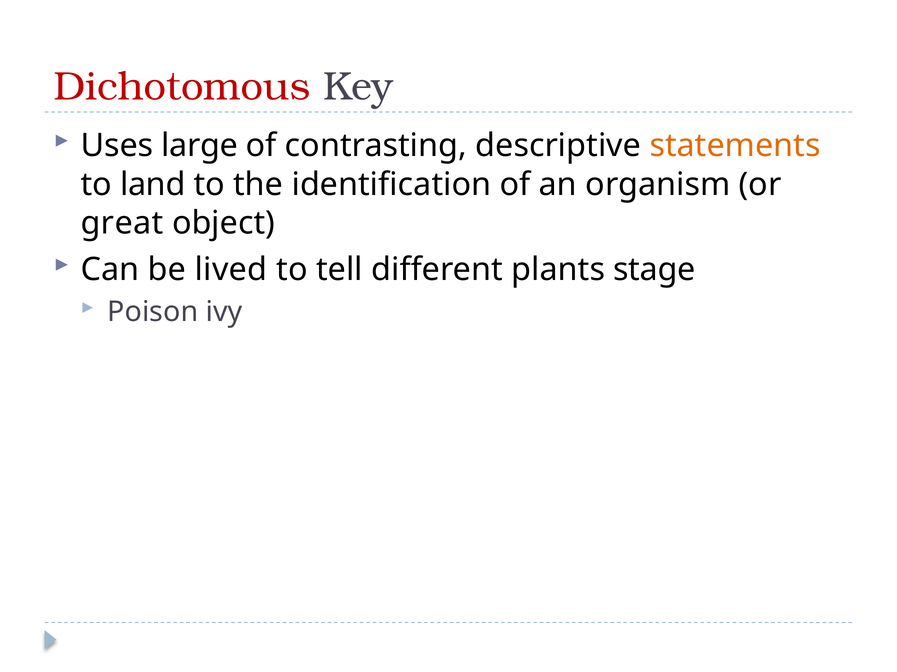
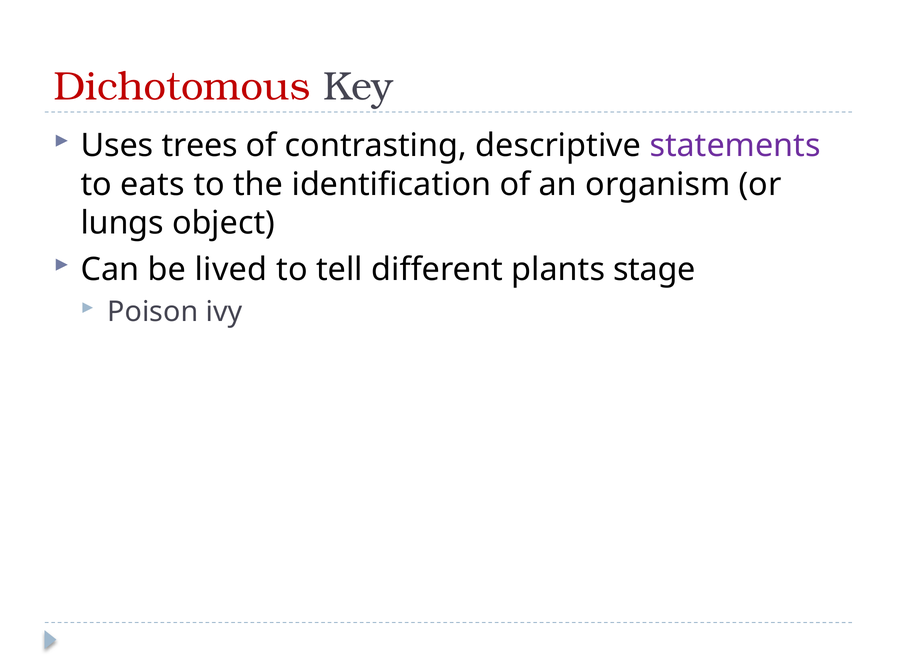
large: large -> trees (200, 146)
statements colour: orange -> purple (735, 146)
land: land -> eats (153, 185)
great: great -> lungs (122, 223)
